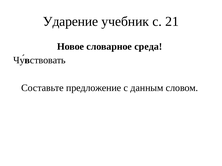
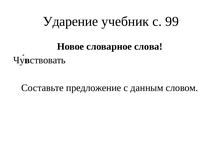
21: 21 -> 99 (172, 21)
среда: среда -> слова (148, 47)
